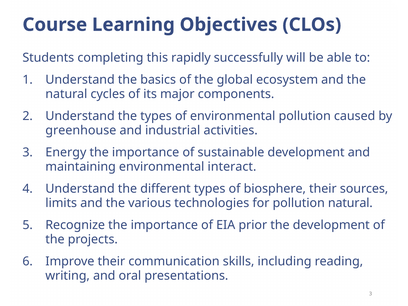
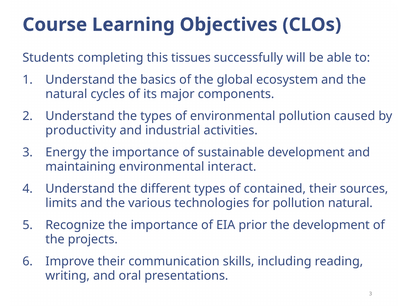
rapidly: rapidly -> tissues (191, 58)
greenhouse: greenhouse -> productivity (81, 130)
biosphere: biosphere -> contained (275, 189)
